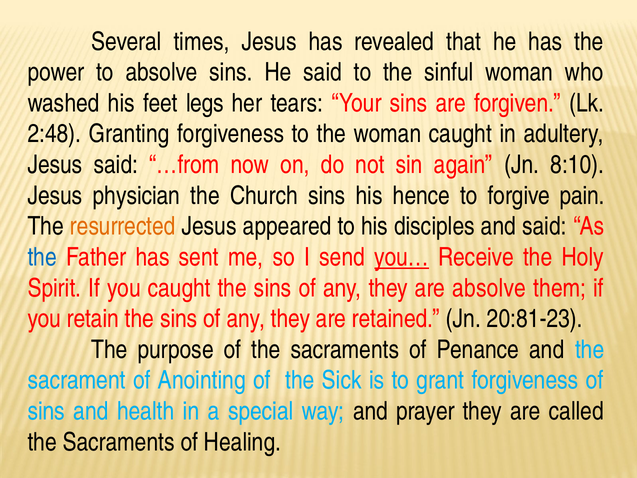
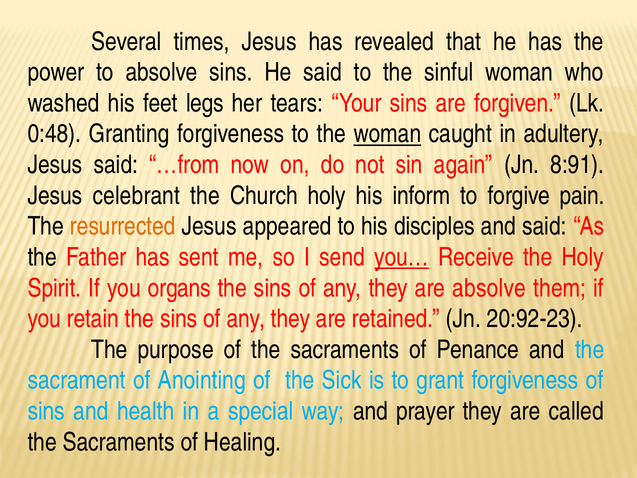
2:48: 2:48 -> 0:48 (54, 134)
woman underline: none -> present (387, 134)
8:10: 8:10 -> 8:91 (577, 165)
physician: physician -> celebrant (136, 196)
Church sins: sins -> holy (327, 196)
hence: hence -> inform (422, 196)
the colour: blue -> black (42, 257)
you caught: caught -> organs (179, 288)
20:81-23: 20:81-23 -> 20:92-23 (535, 319)
